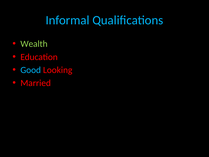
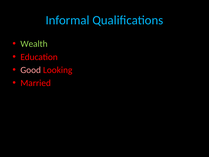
Good colour: light blue -> pink (31, 70)
